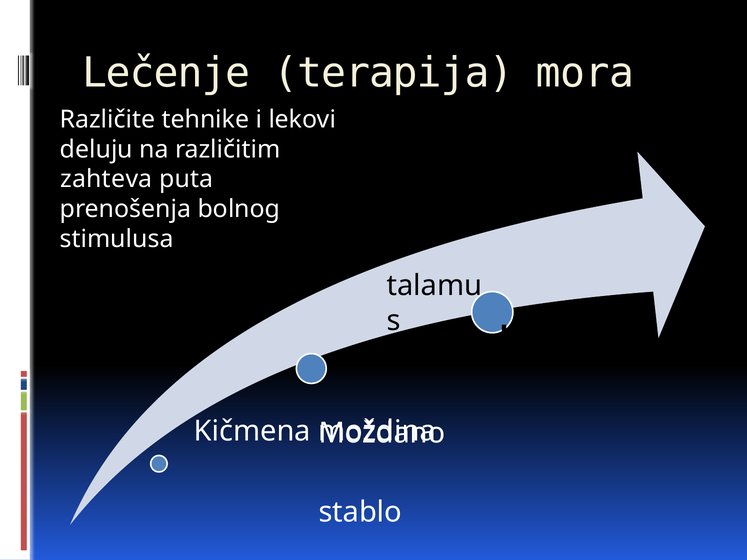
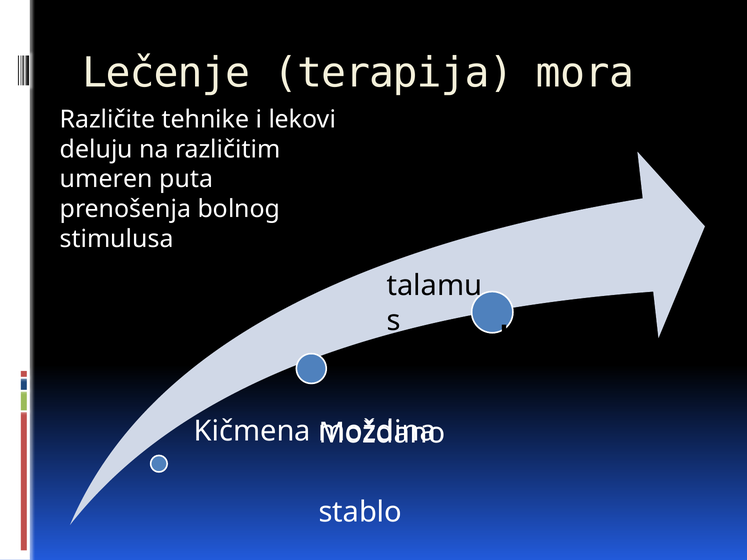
zahteva: zahteva -> umeren (106, 179)
